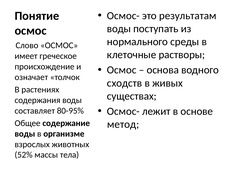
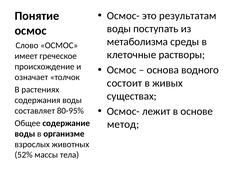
нормального: нормального -> метаболизма (137, 42)
сходств: сходств -> состоит (125, 83)
